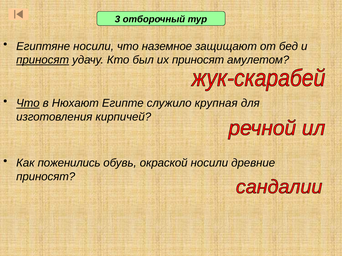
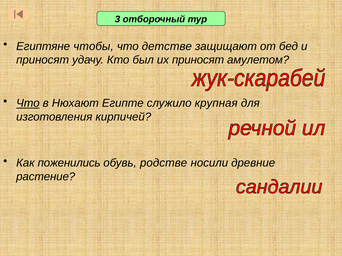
Египтяне носили: носили -> чтобы (94, 46)
наземное: наземное -> детстве (167, 46)
приносят underline: present -> none (43, 60)
окраской: окраской -> родстве (164, 163)
приносят: приносят -> растение (46, 177)
